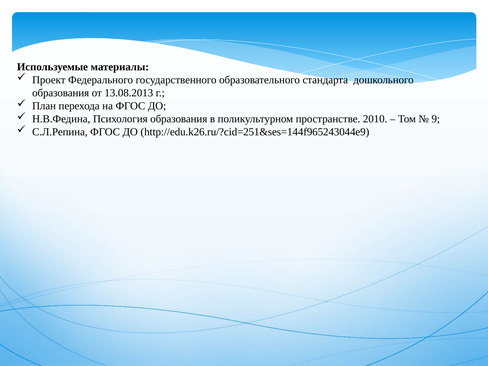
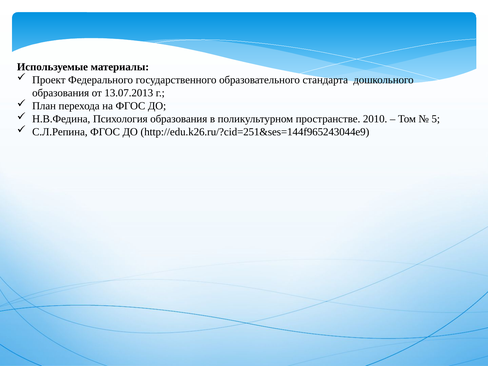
13.08.2013: 13.08.2013 -> 13.07.2013 (129, 93)
9: 9 -> 5 (436, 119)
